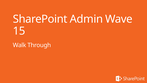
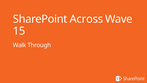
Admin: Admin -> Across (86, 19)
